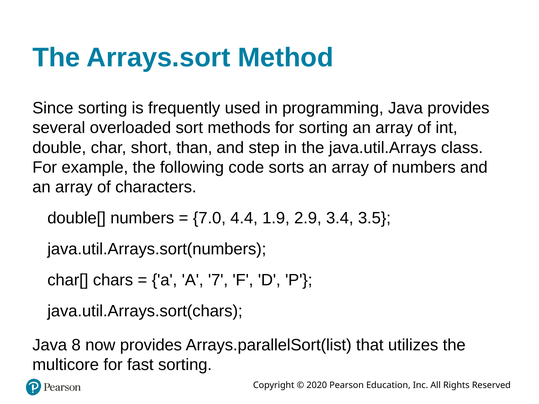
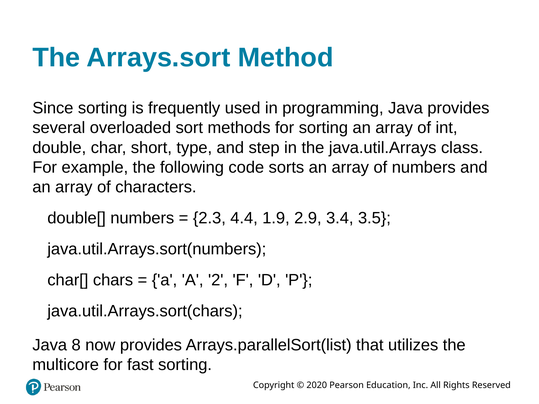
than: than -> type (194, 148)
7.0: 7.0 -> 2.3 (209, 218)
7: 7 -> 2 (218, 280)
